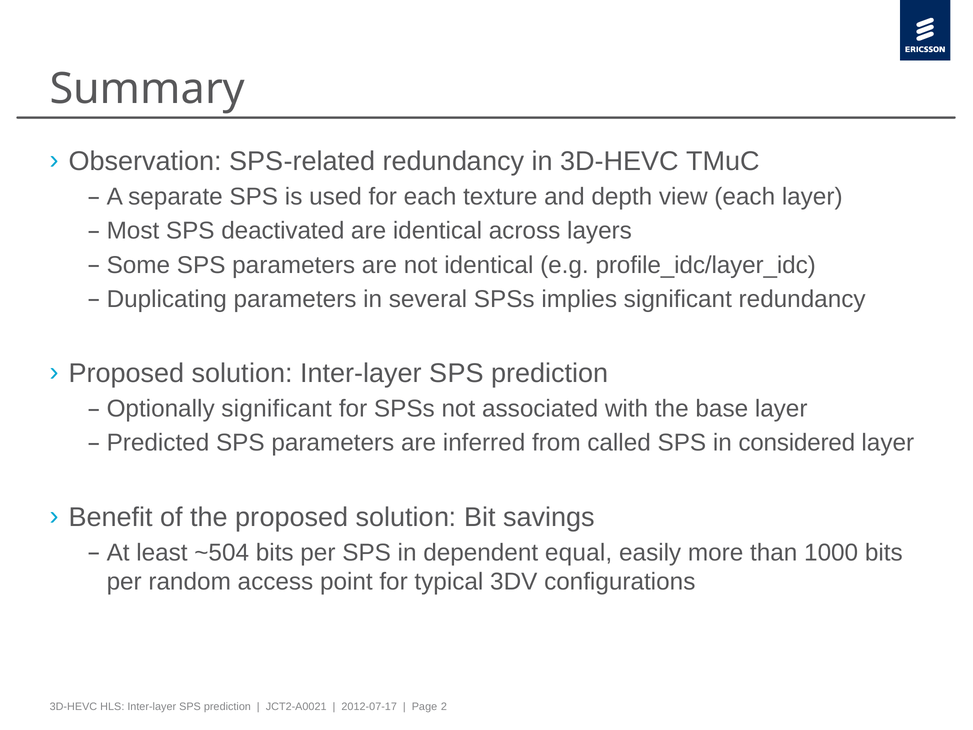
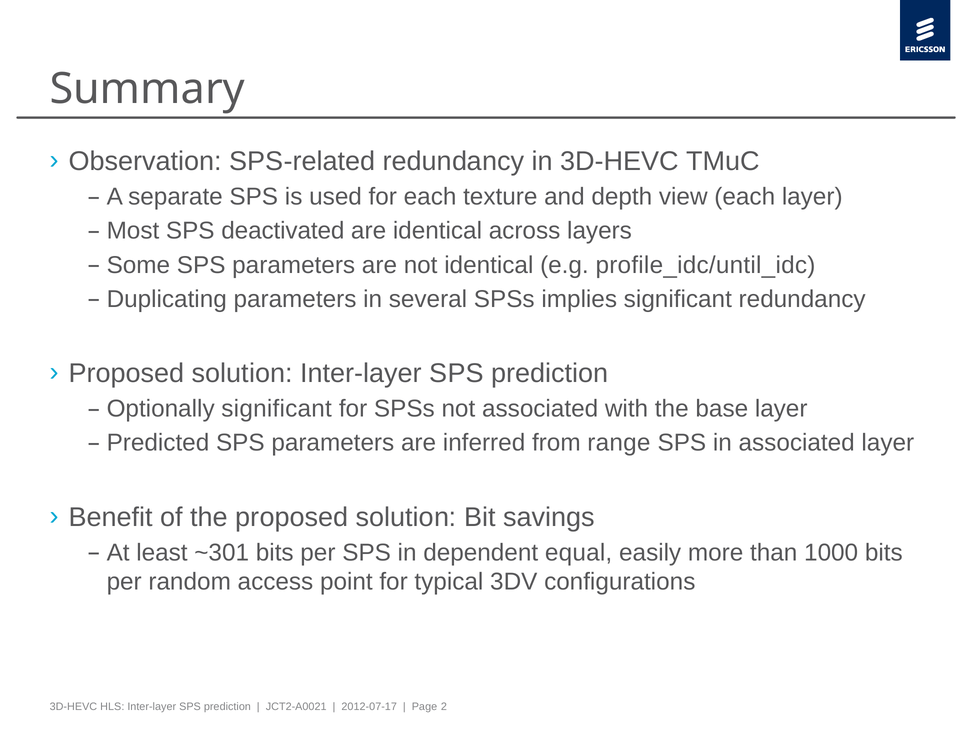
profile_idc/layer_idc: profile_idc/layer_idc -> profile_idc/until_idc (705, 265)
called: called -> range (619, 443)
in considered: considered -> associated (797, 443)
~504: ~504 -> ~301 (222, 553)
